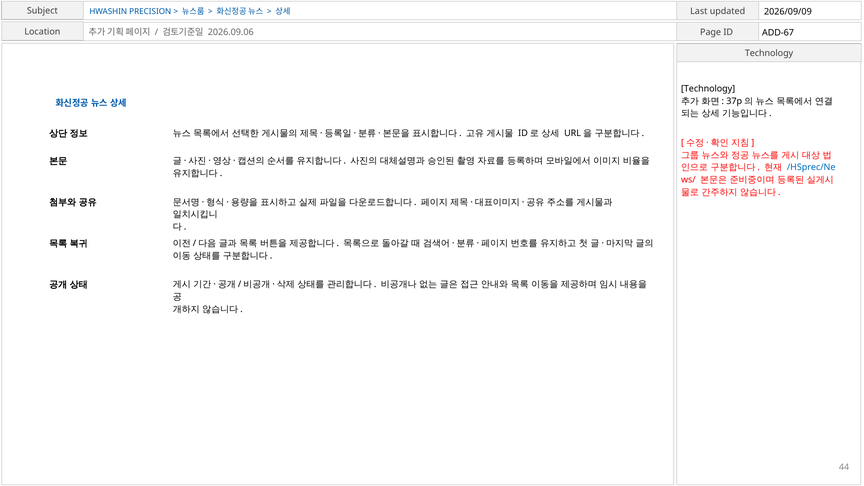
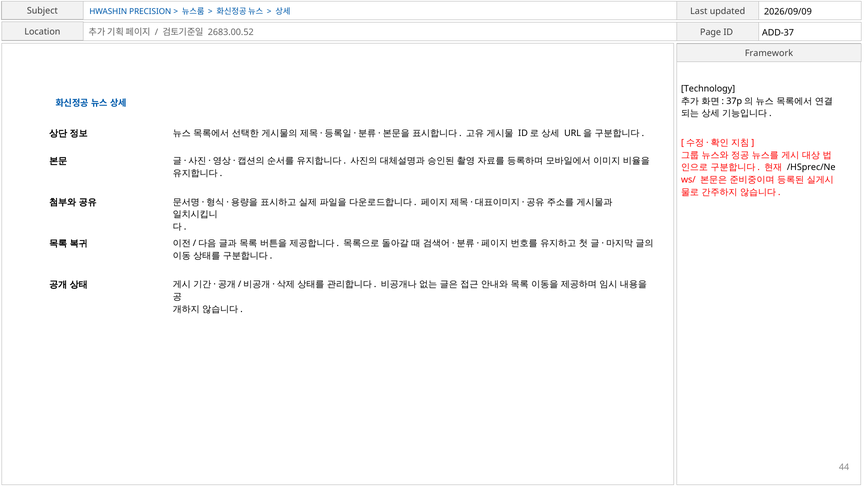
2026.09.06: 2026.09.06 -> 2683.00.52 (231, 32)
ADD-67: ADD-67 -> ADD-37 (778, 33)
Technology: Technology -> Framework (769, 53)
/HSprec/Ne colour: blue -> black (811, 167)
